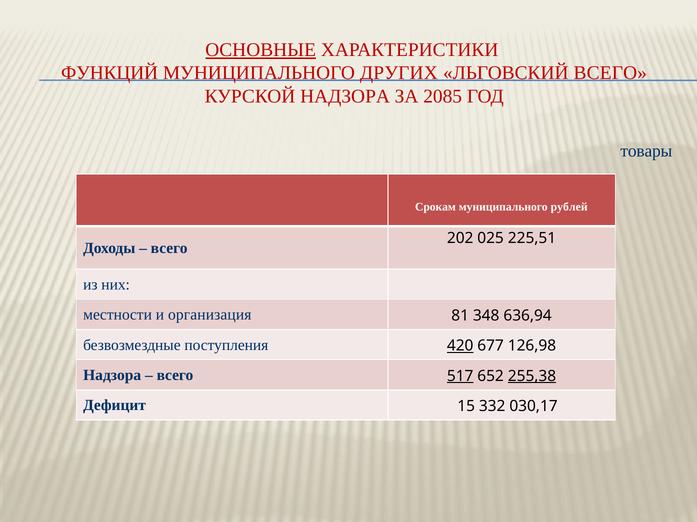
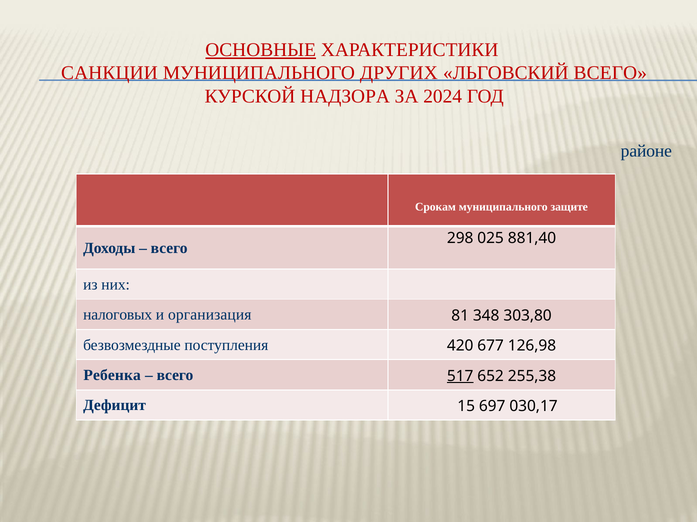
ФУНКЦИЙ: ФУНКЦИЙ -> САНКЦИИ (109, 73)
2085: 2085 -> 2024 (443, 96)
товары: товары -> районе (646, 151)
рублей: рублей -> защите (569, 207)
202: 202 -> 298 (460, 239)
225,51: 225,51 -> 881,40 (532, 239)
местности: местности -> налоговых (118, 315)
636,94: 636,94 -> 303,80 (528, 316)
420 underline: present -> none (460, 346)
Надзора: Надзора -> Ребенка (112, 376)
255,38 underline: present -> none (532, 376)
332: 332 -> 697 (492, 407)
